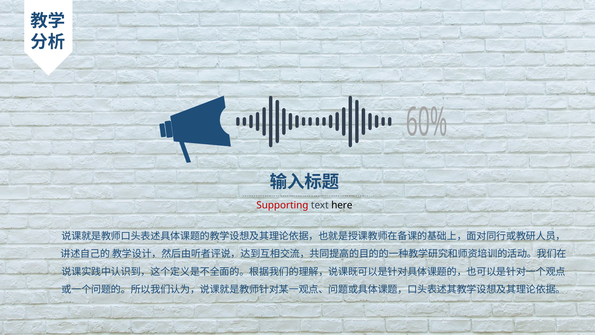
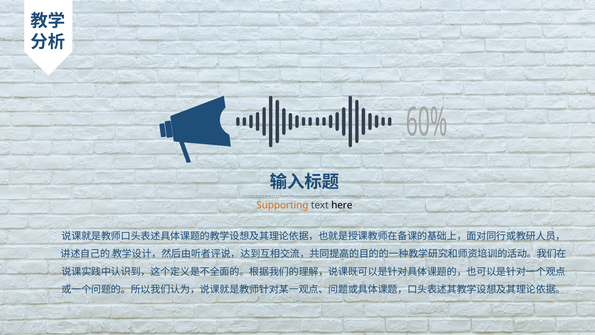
Supporting colour: red -> orange (282, 205)
